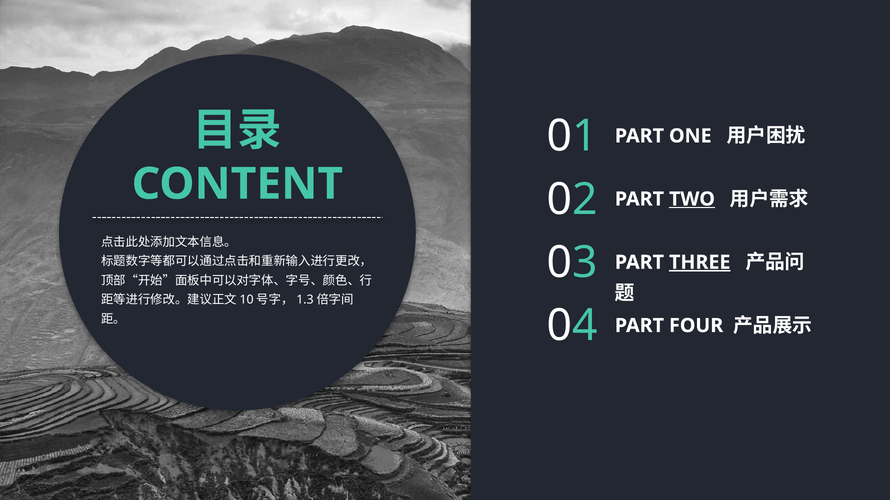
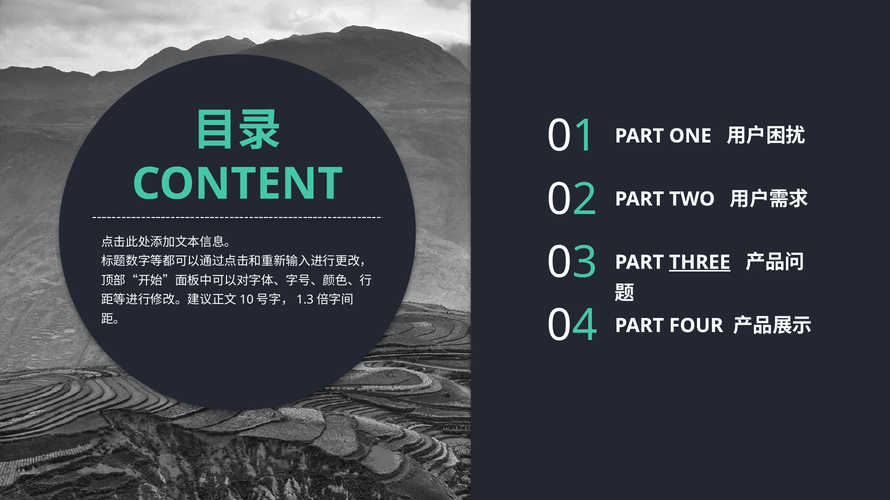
TWO underline: present -> none (692, 199)
